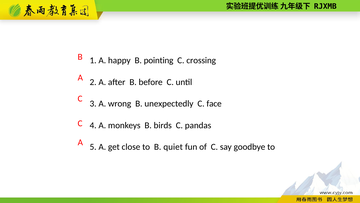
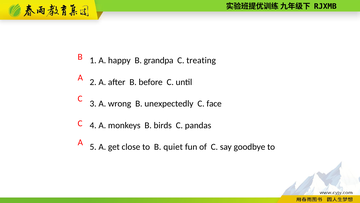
pointing: pointing -> grandpa (159, 60)
crossing: crossing -> treating (201, 60)
